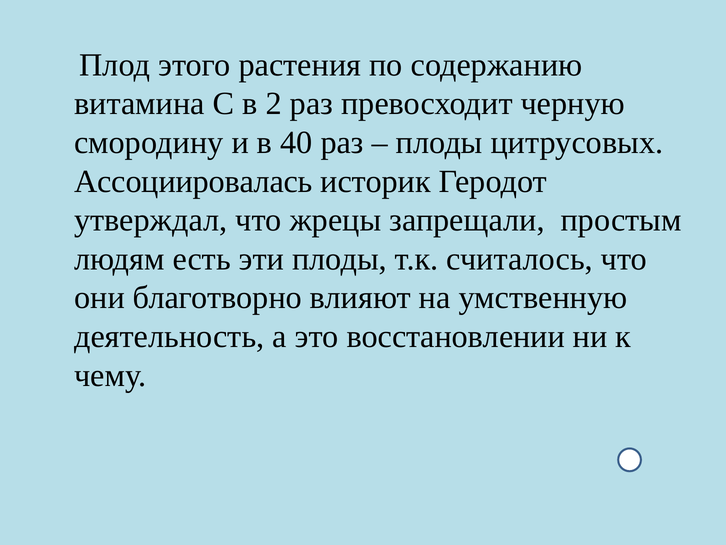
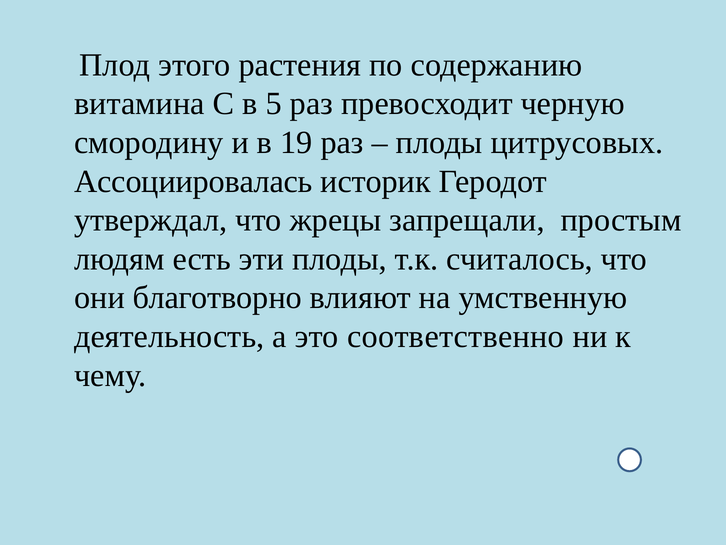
2: 2 -> 5 (274, 104)
40: 40 -> 19 (296, 142)
восстановлении: восстановлении -> соответственно (456, 336)
